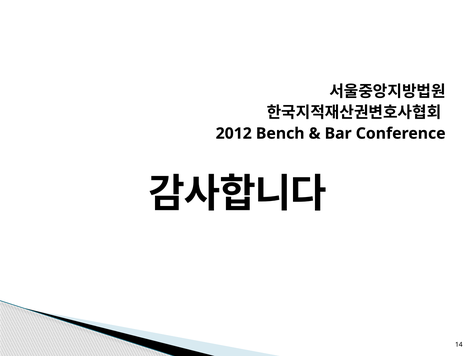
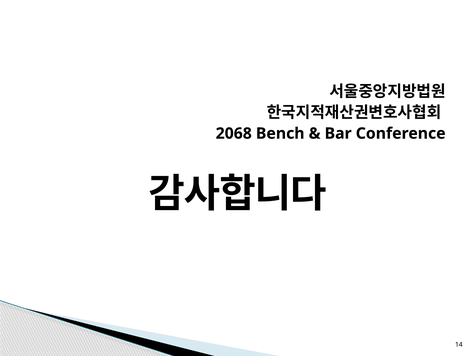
2012: 2012 -> 2068 (234, 133)
